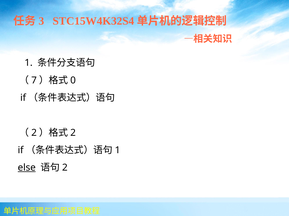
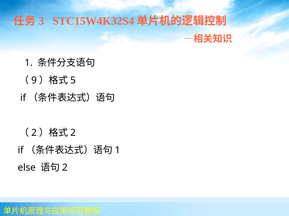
7: 7 -> 9 (34, 81)
0: 0 -> 5 (73, 81)
else underline: present -> none (27, 168)
